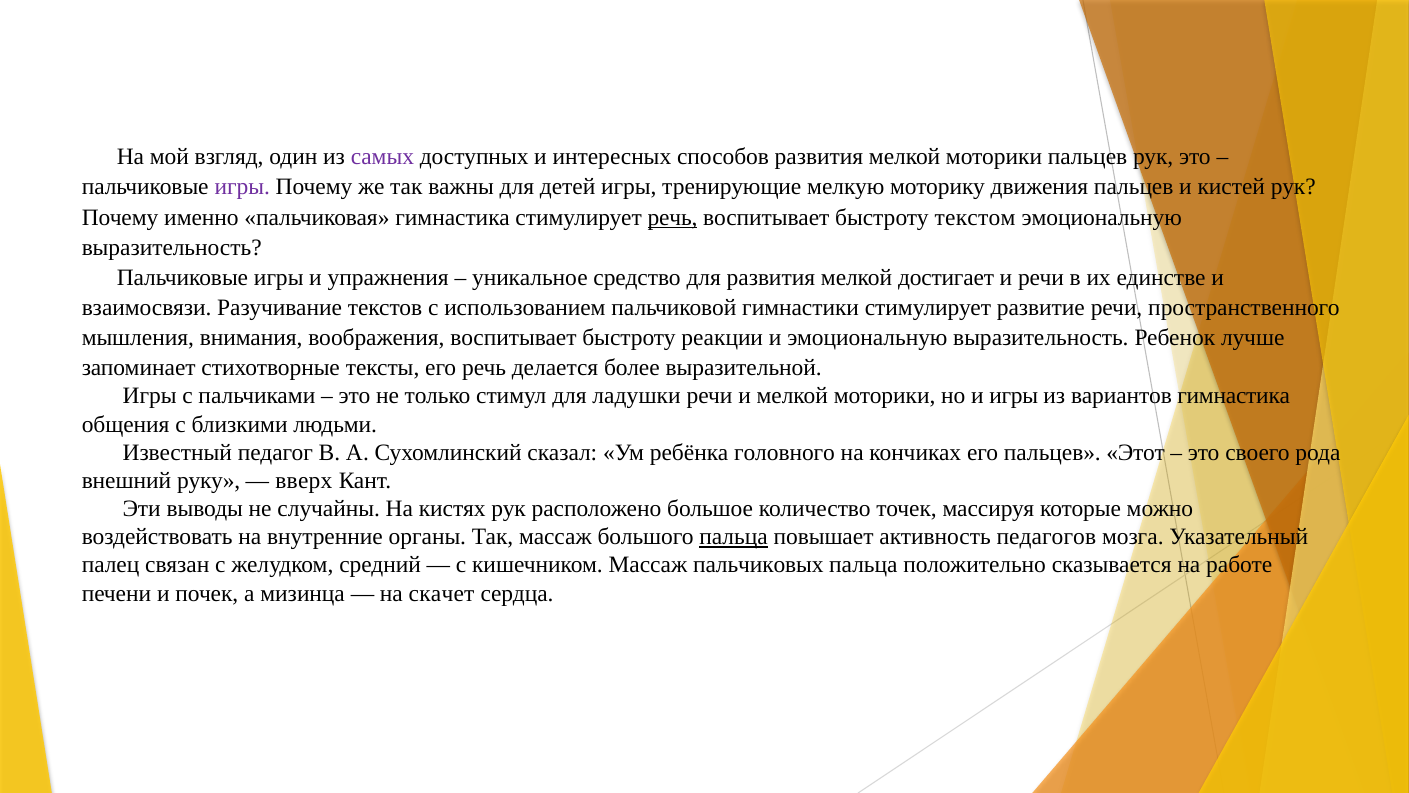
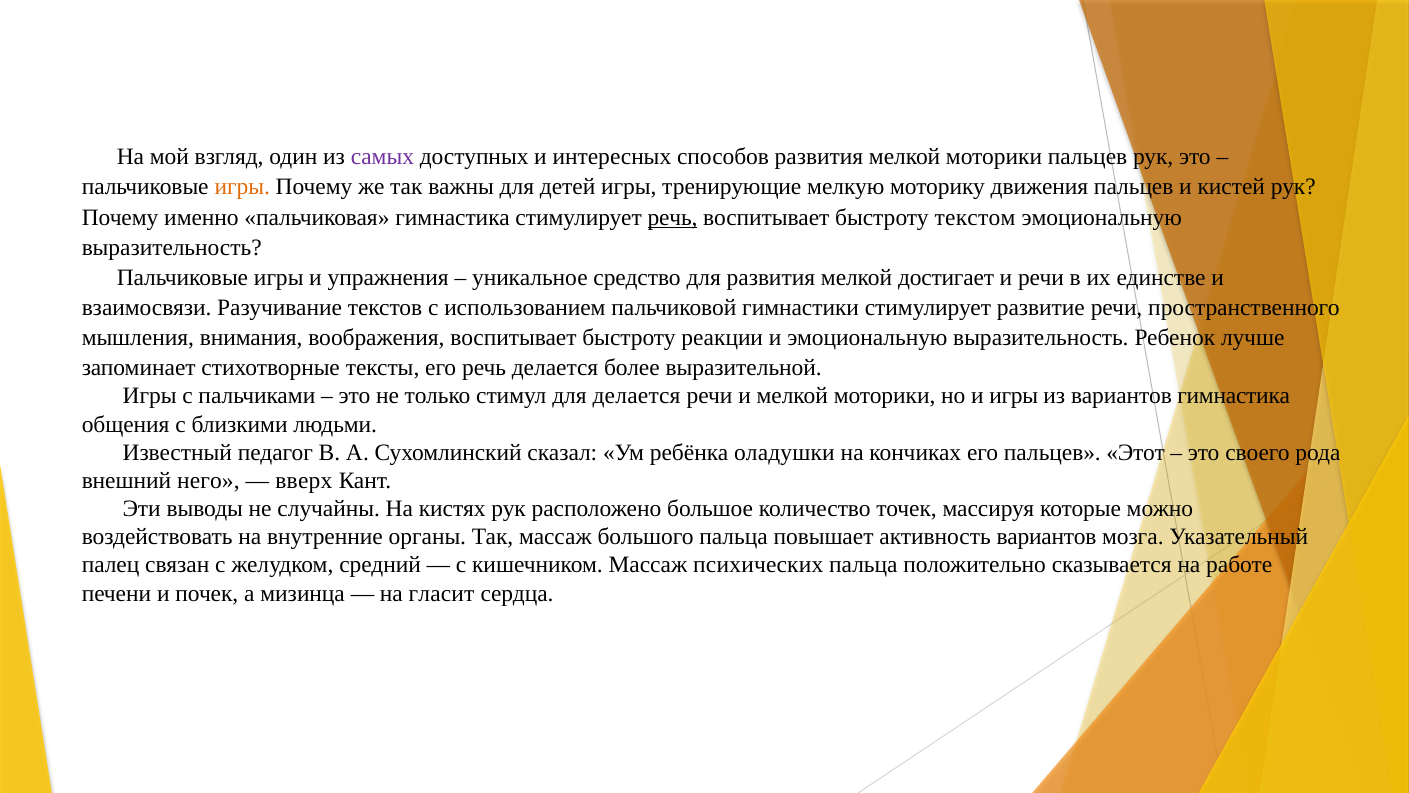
игры colour: purple -> orange (242, 187)
для ладушки: ладушки -> делается (636, 396)
головного: головного -> оладушки (784, 452)
руку: руку -> него (208, 480)
пальца underline: present -> none (734, 537)
активность педагогов: педагогов -> вариантов (1046, 537)
пальчиковых: пальчиковых -> психических (758, 565)
скачет: скачет -> гласит (442, 593)
